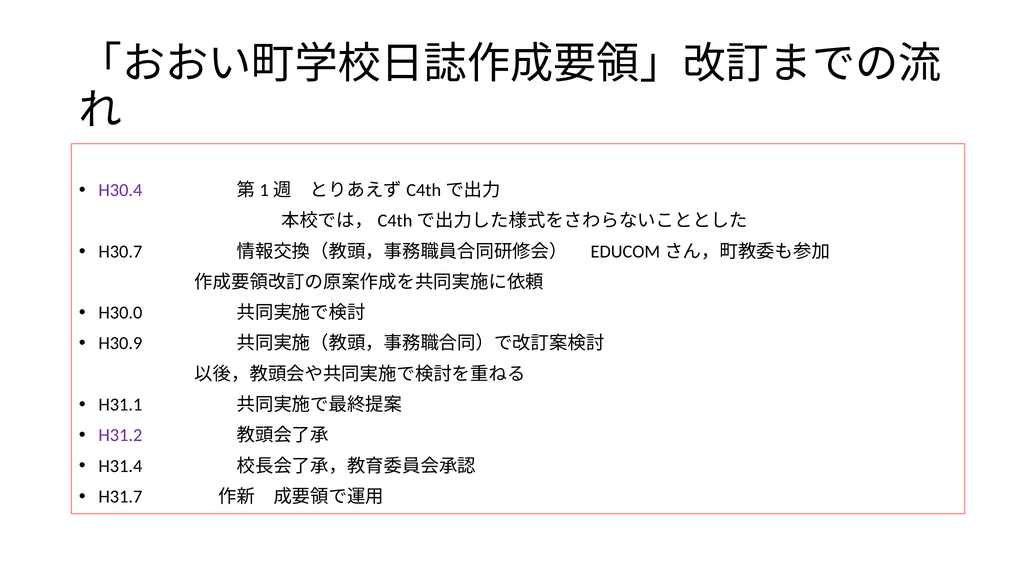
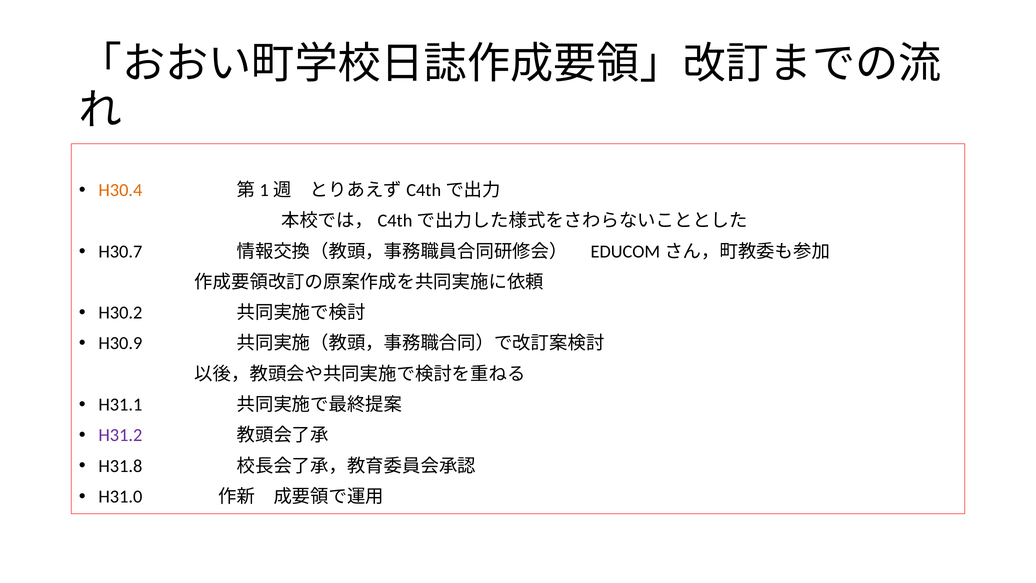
H30.4 colour: purple -> orange (120, 190)
H30.0: H30.0 -> H30.2 (120, 313)
H31.4: H31.4 -> H31.8 (120, 466)
H31.7: H31.7 -> H31.0 (120, 496)
